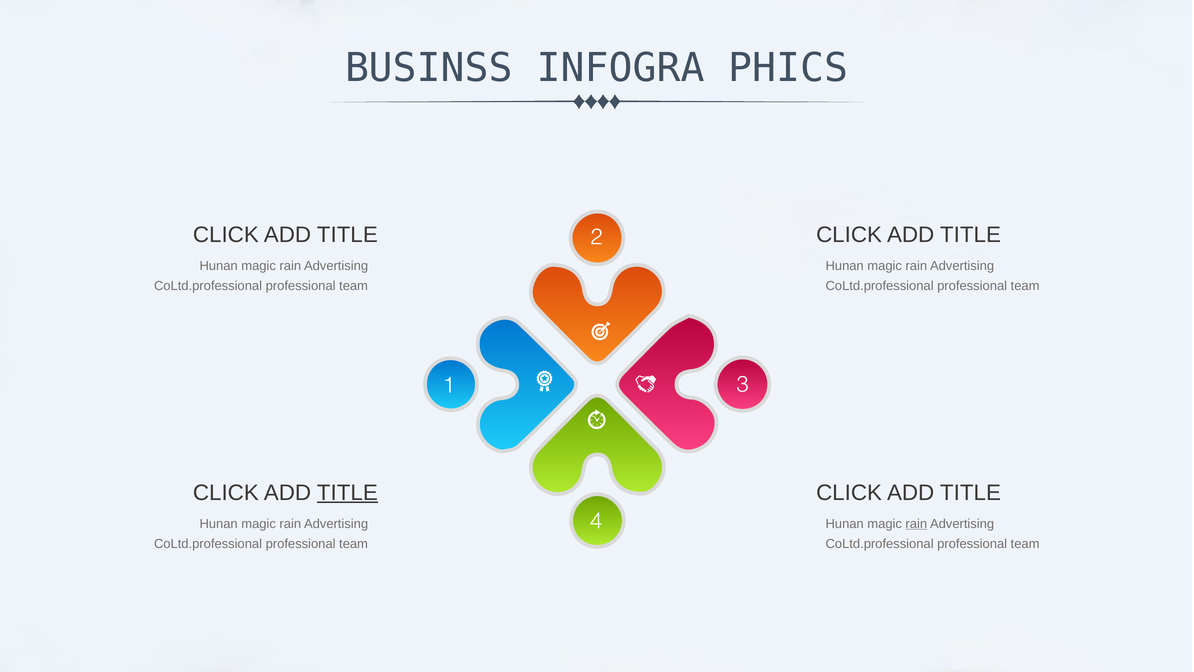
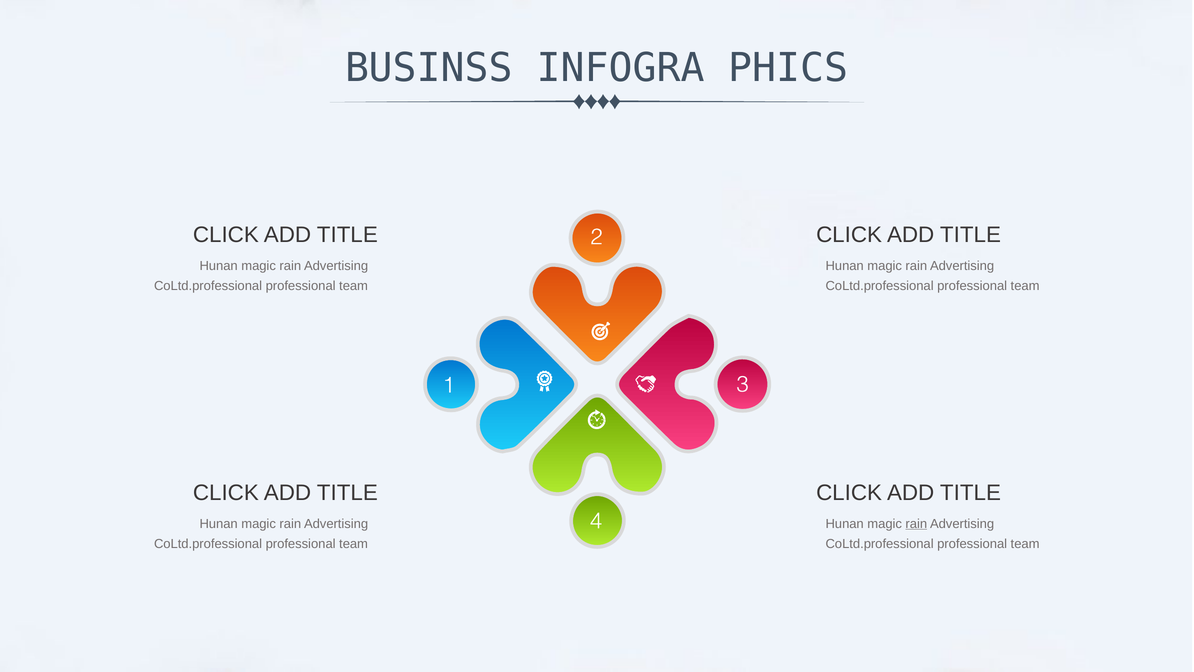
TITLE underline: present -> none (347, 493)
